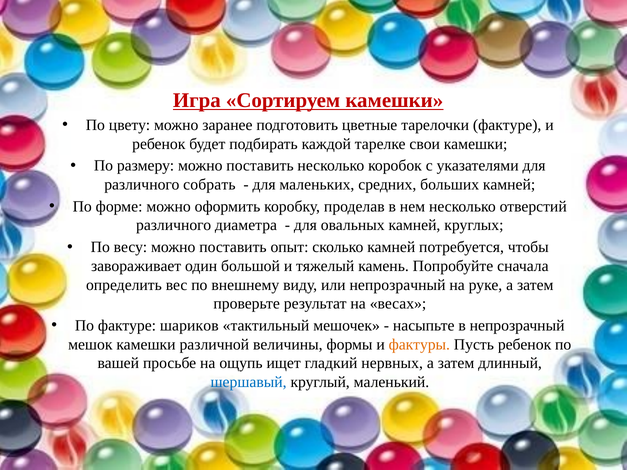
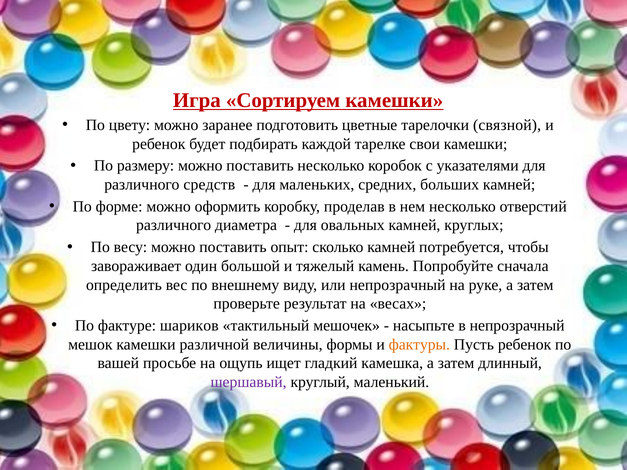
тарелочки фактуре: фактуре -> связной (507, 125)
собрать: собрать -> средств (209, 185)
нервных: нервных -> камешка (392, 363)
шершавый colour: blue -> purple (249, 382)
